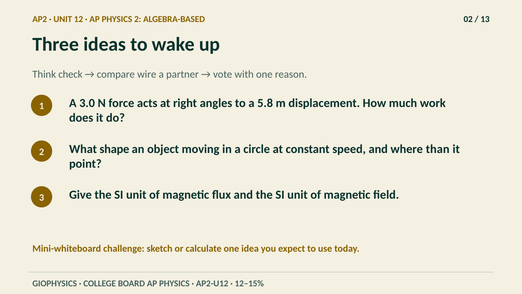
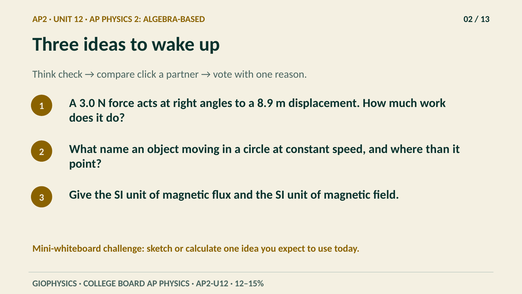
wire: wire -> click (147, 74)
5.8: 5.8 -> 8.9 (265, 103)
shape: shape -> name (114, 149)
